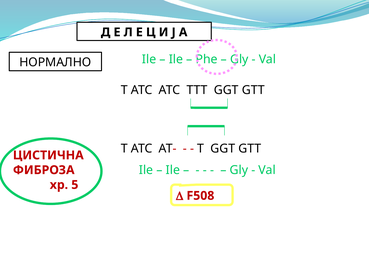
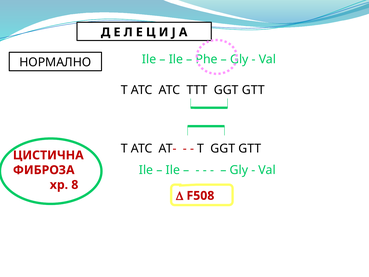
5: 5 -> 8 (75, 185)
